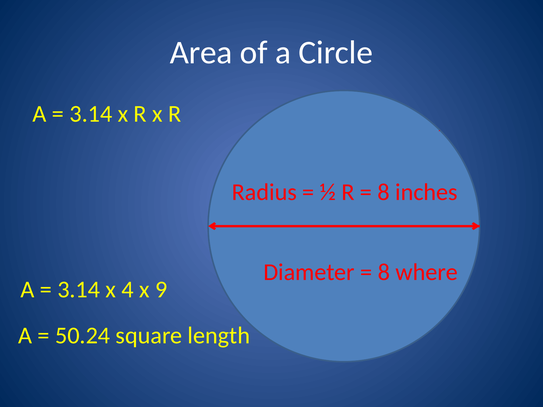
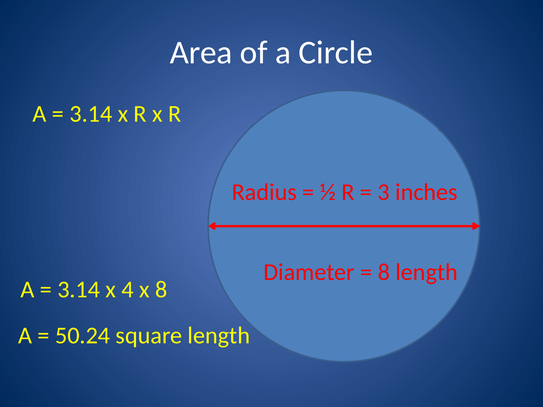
8: 8 -> 3 (384, 192)
8 where: where -> length (427, 272)
x 9: 9 -> 8 (161, 290)
